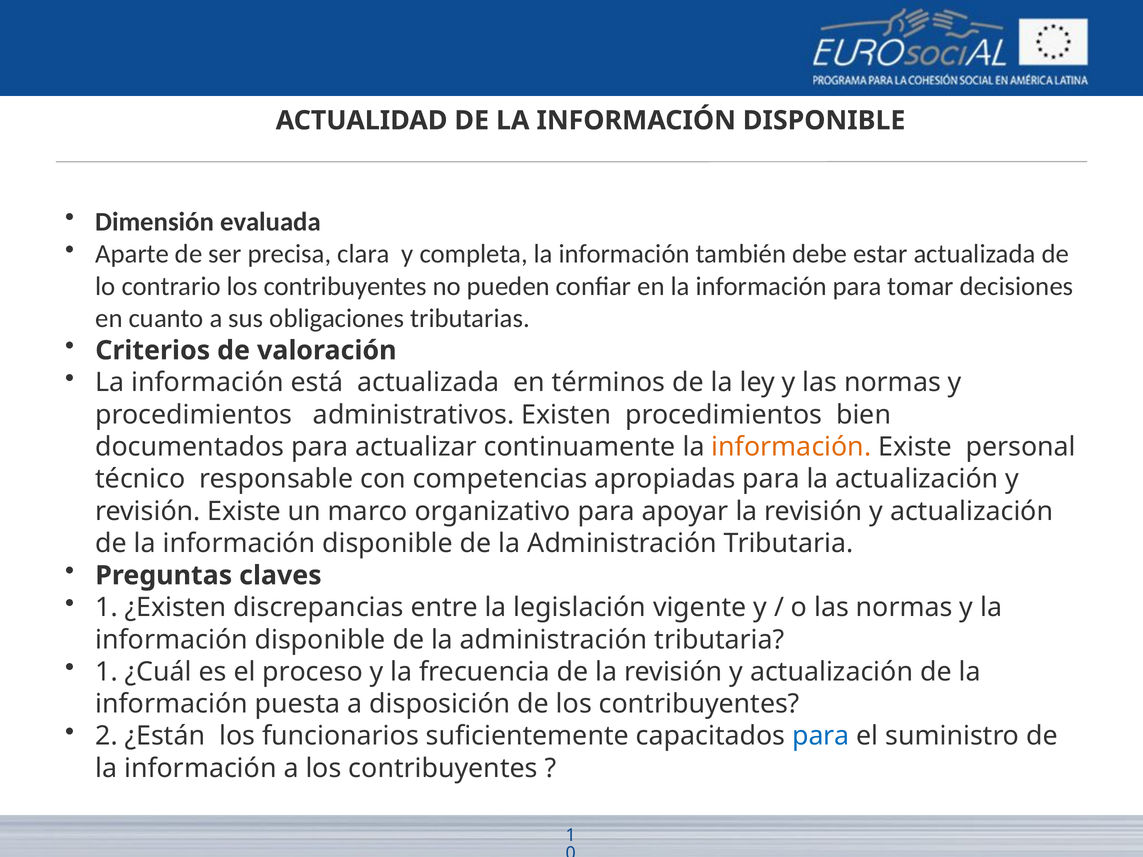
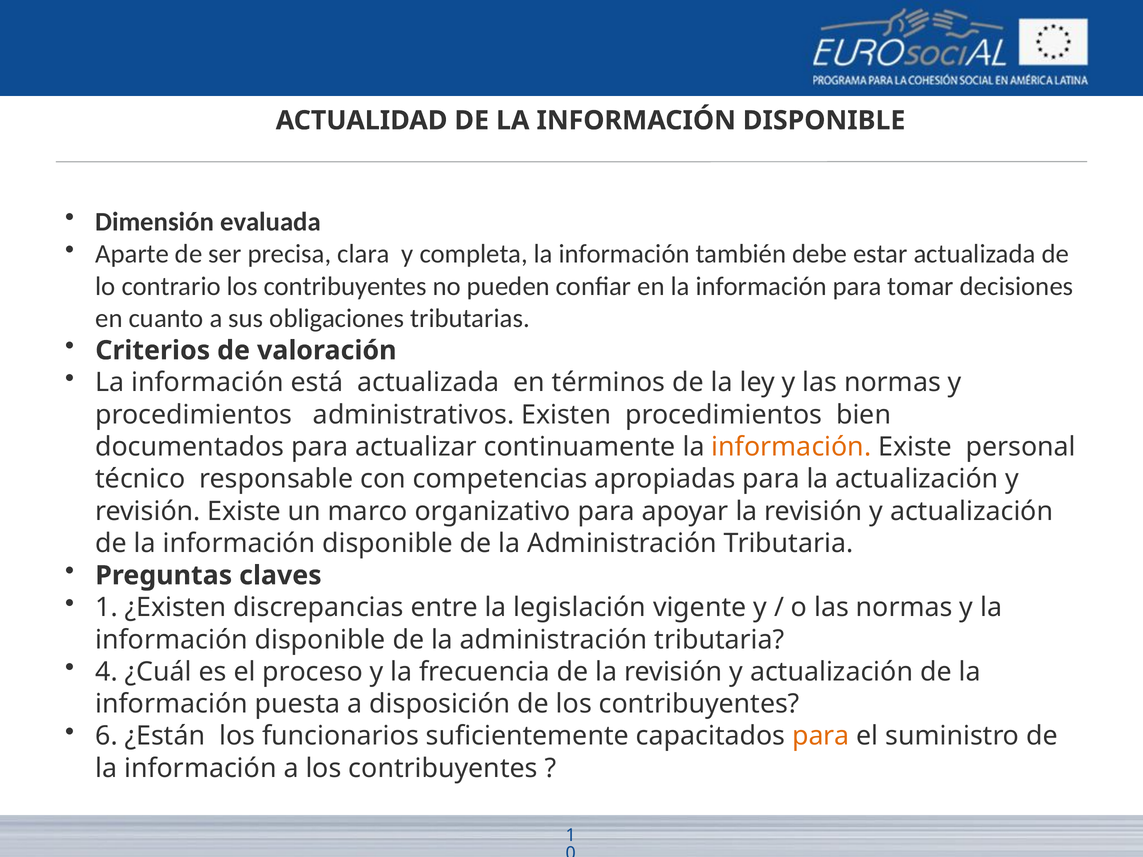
1: 1 -> 4 (107, 672)
2: 2 -> 6 (107, 736)
para colour: blue -> orange (821, 736)
